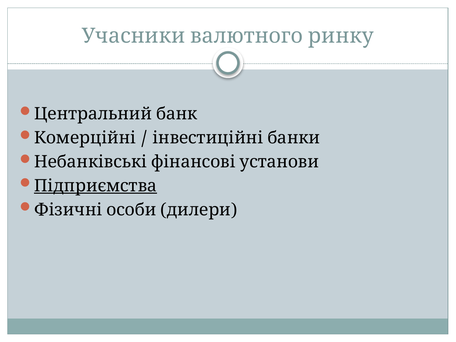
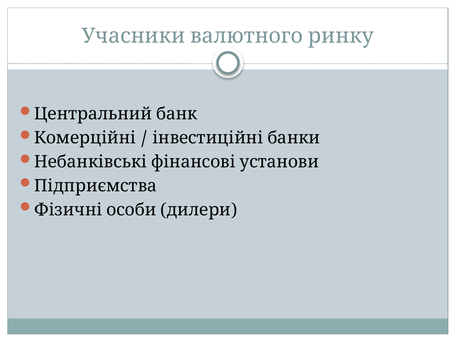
Підприємства underline: present -> none (95, 186)
